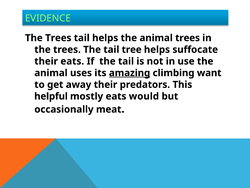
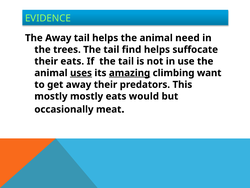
Trees: Trees -> Away (58, 38)
animal trees: trees -> need (187, 38)
tree: tree -> find (132, 49)
uses underline: none -> present (81, 73)
helpful: helpful -> mostly (51, 96)
